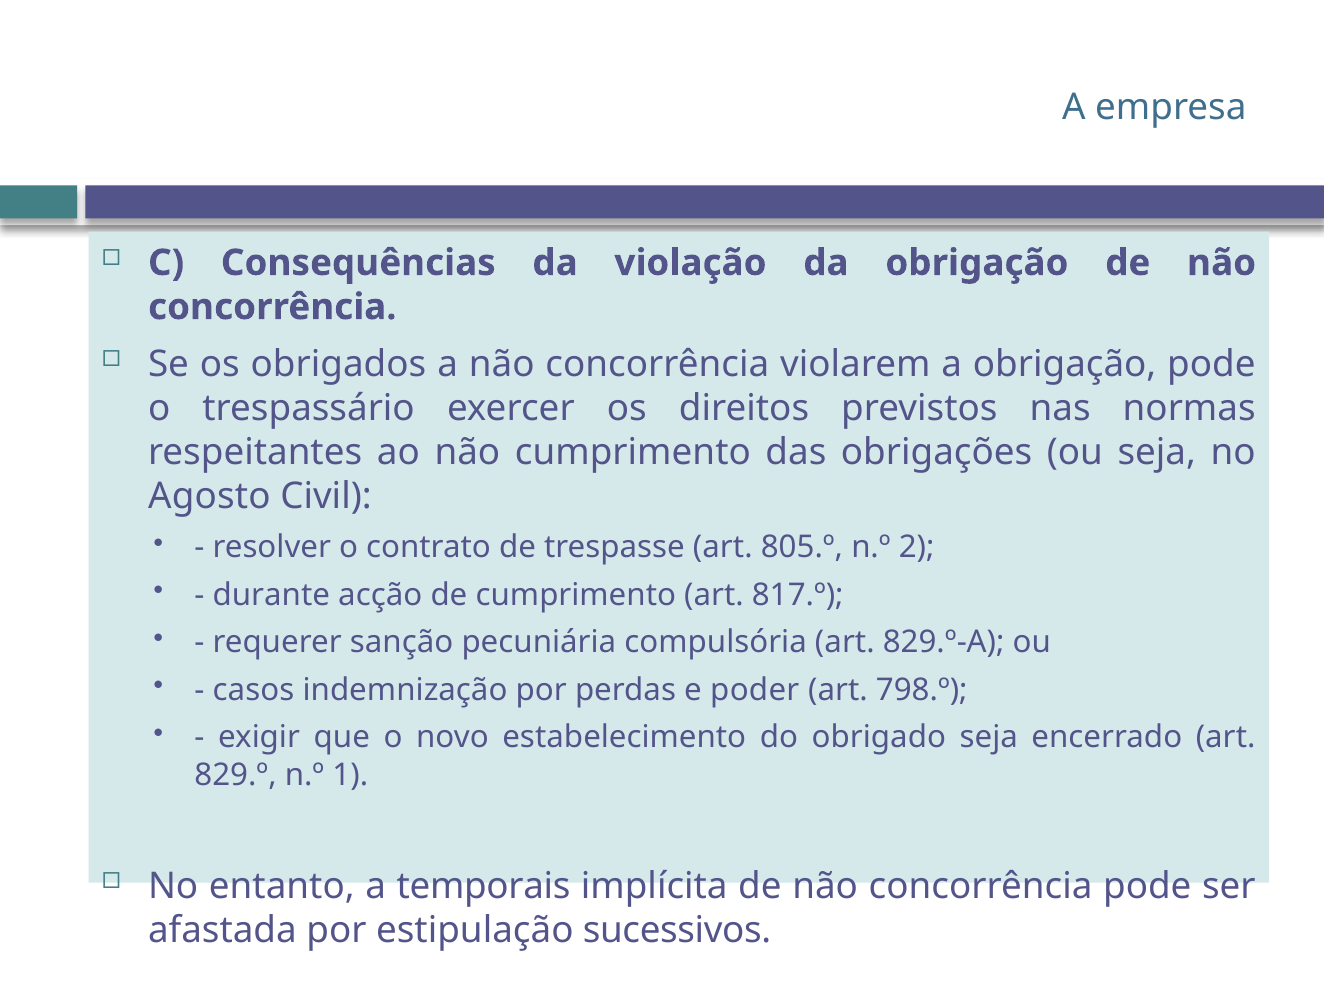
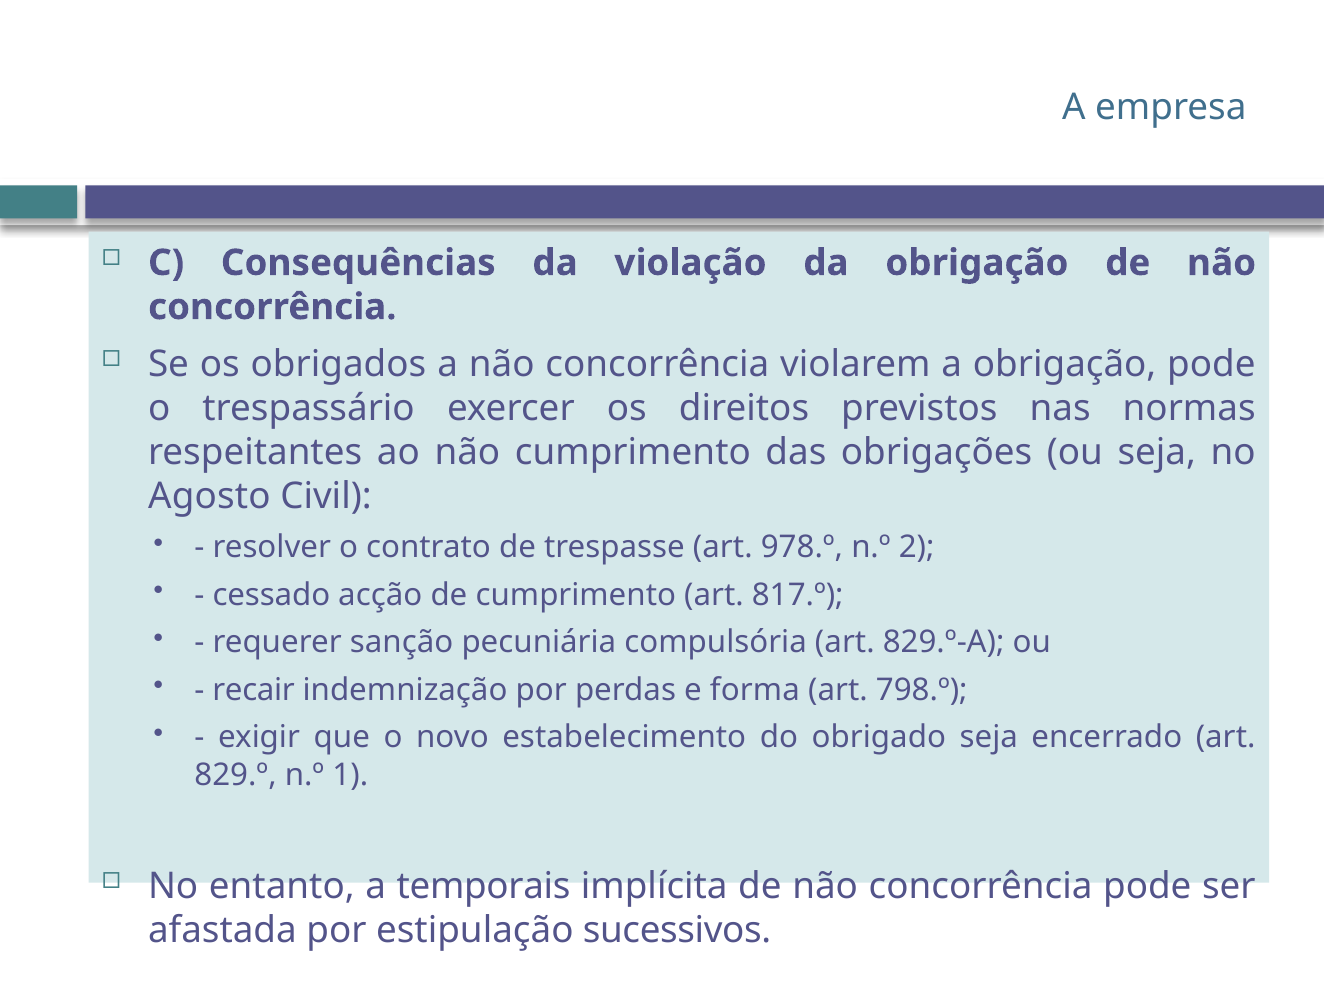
805.º: 805.º -> 978.º (802, 547)
durante: durante -> cessado (271, 595)
casos: casos -> recair (254, 690)
poder: poder -> forma (755, 690)
